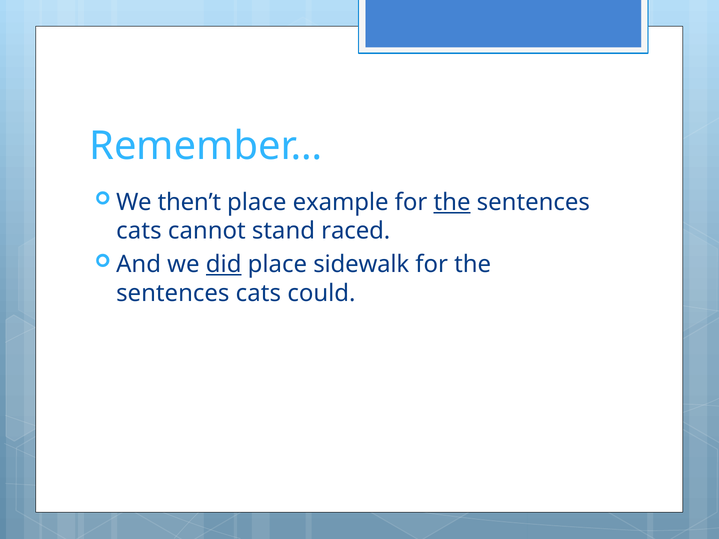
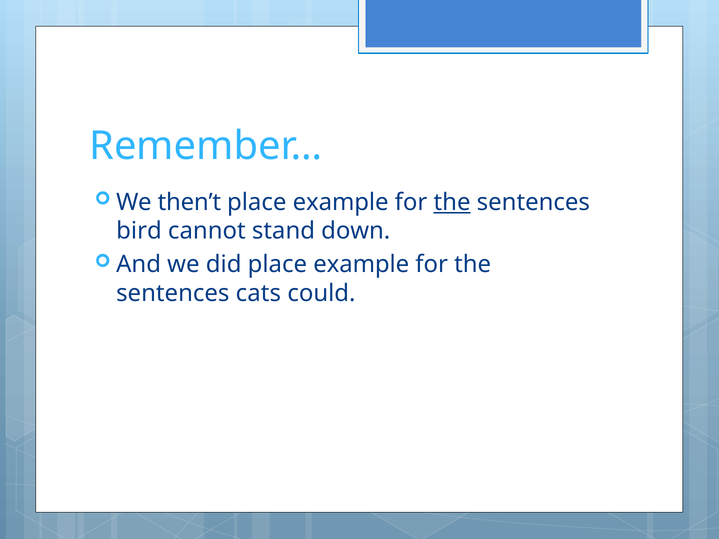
cats: cats -> bird (139, 231)
raced: raced -> down (356, 231)
did underline: present -> none (224, 265)
sidewalk: sidewalk -> example (361, 265)
